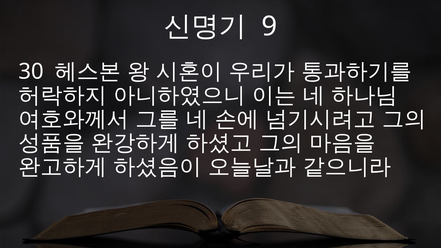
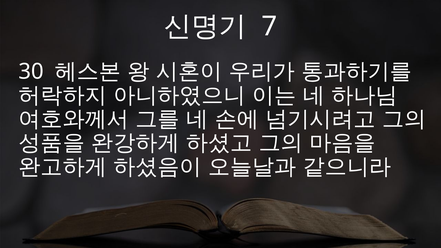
9: 9 -> 7 (269, 27)
